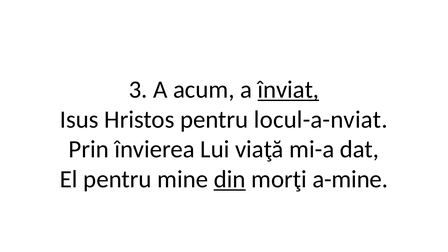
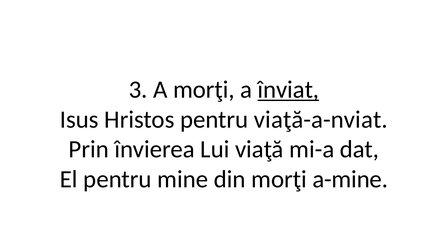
A acum: acum -> morţi (204, 90)
locul-a-nviat: locul-a-nviat -> viaţă-a-nviat (321, 120)
din underline: present -> none (230, 179)
